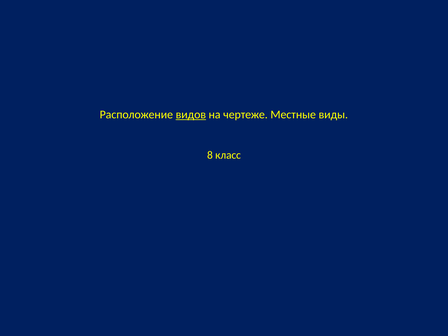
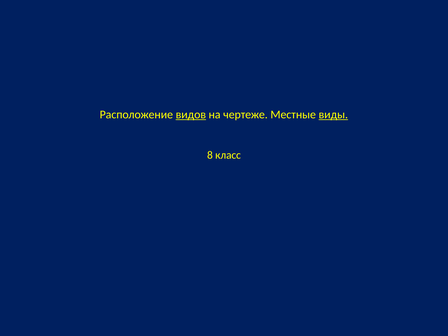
виды underline: none -> present (333, 115)
